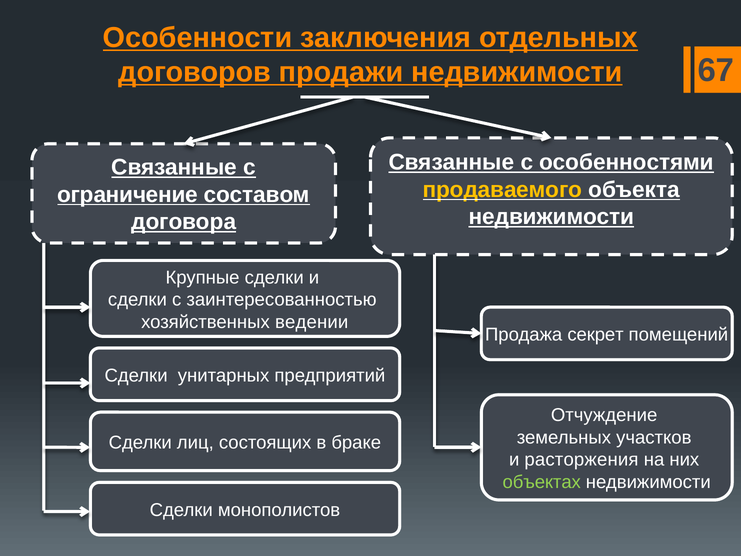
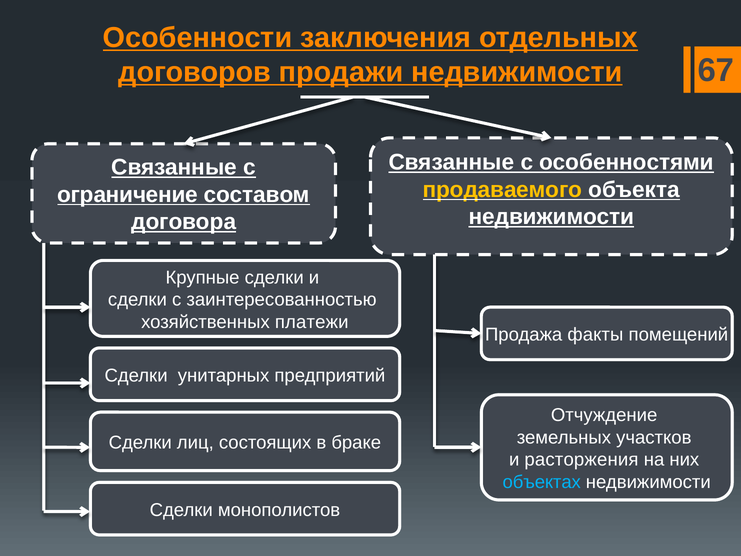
ведении: ведении -> платежи (312, 322)
секрет: секрет -> факты (595, 335)
объектах colour: light green -> light blue (542, 482)
